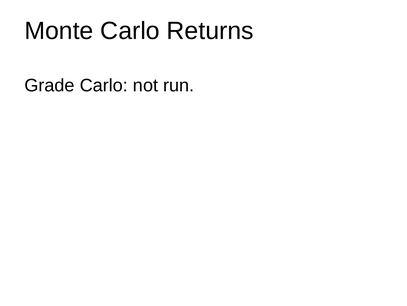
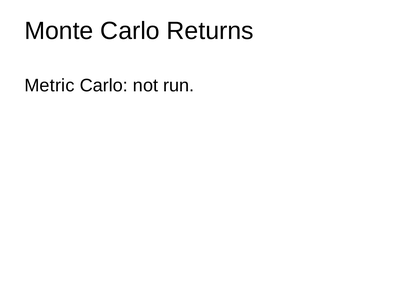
Grade: Grade -> Metric (49, 85)
